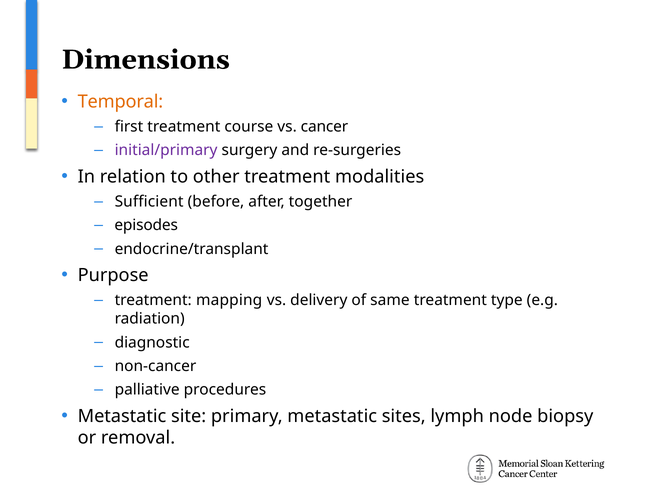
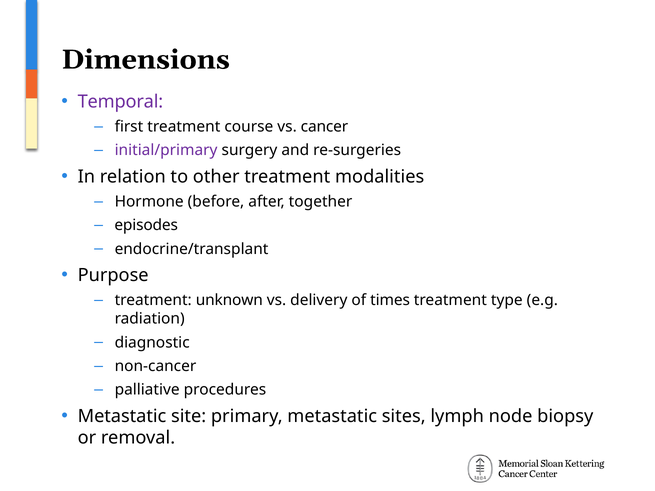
Temporal colour: orange -> purple (120, 102)
Sufficient: Sufficient -> Hormone (149, 202)
mapping: mapping -> unknown (229, 300)
same: same -> times (390, 300)
